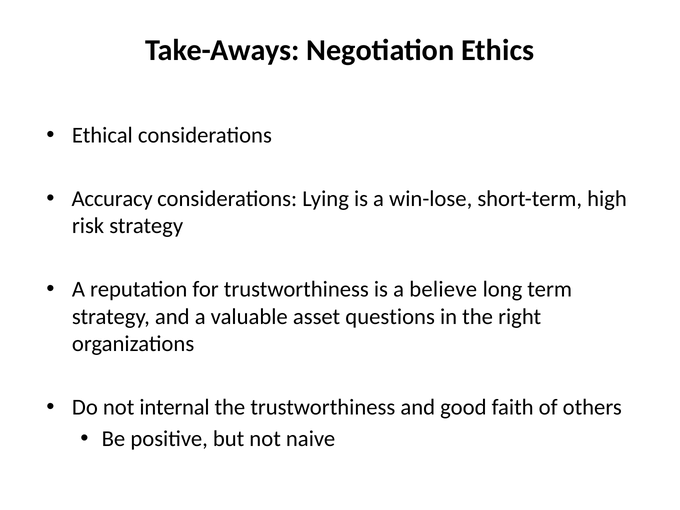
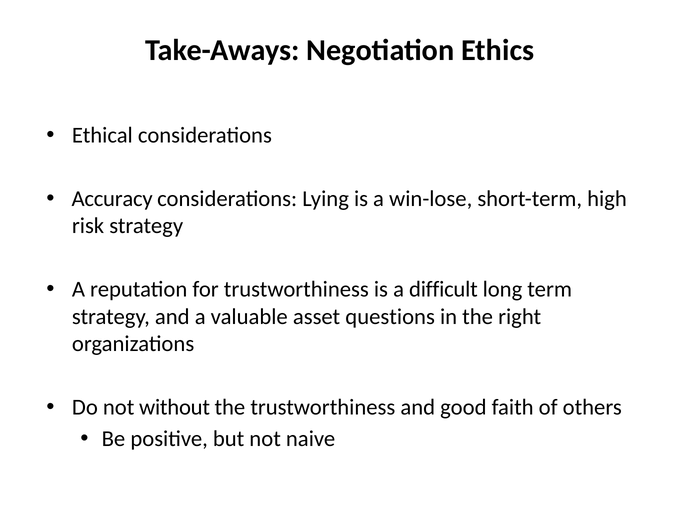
believe: believe -> difficult (443, 289)
internal: internal -> without (175, 407)
